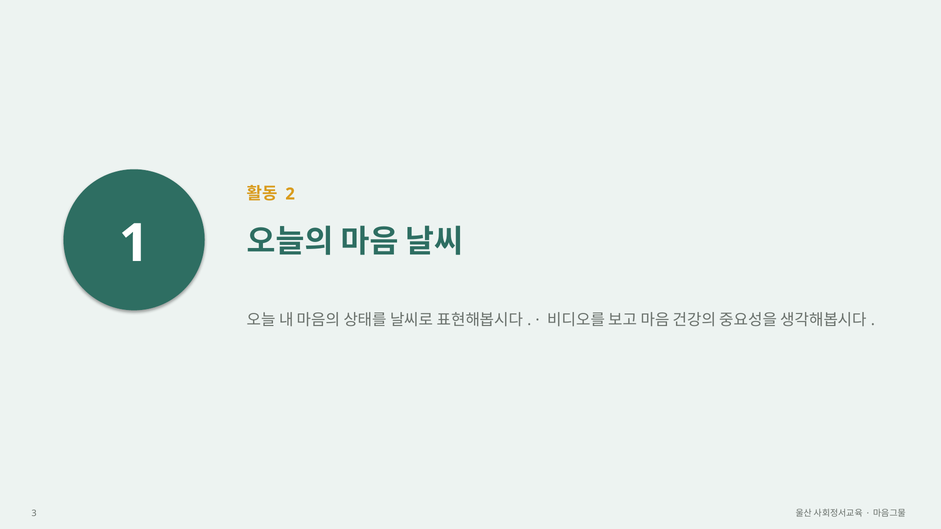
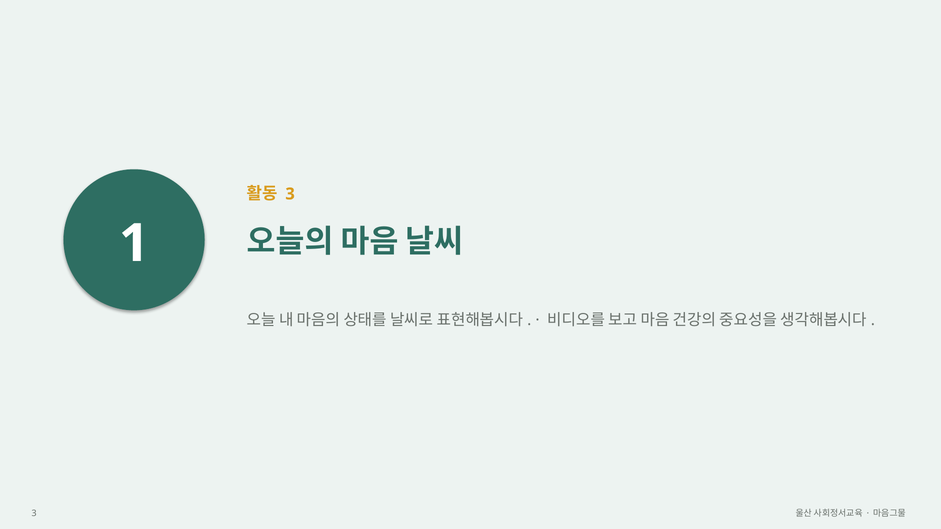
2: 2 -> 3 (290, 194)
